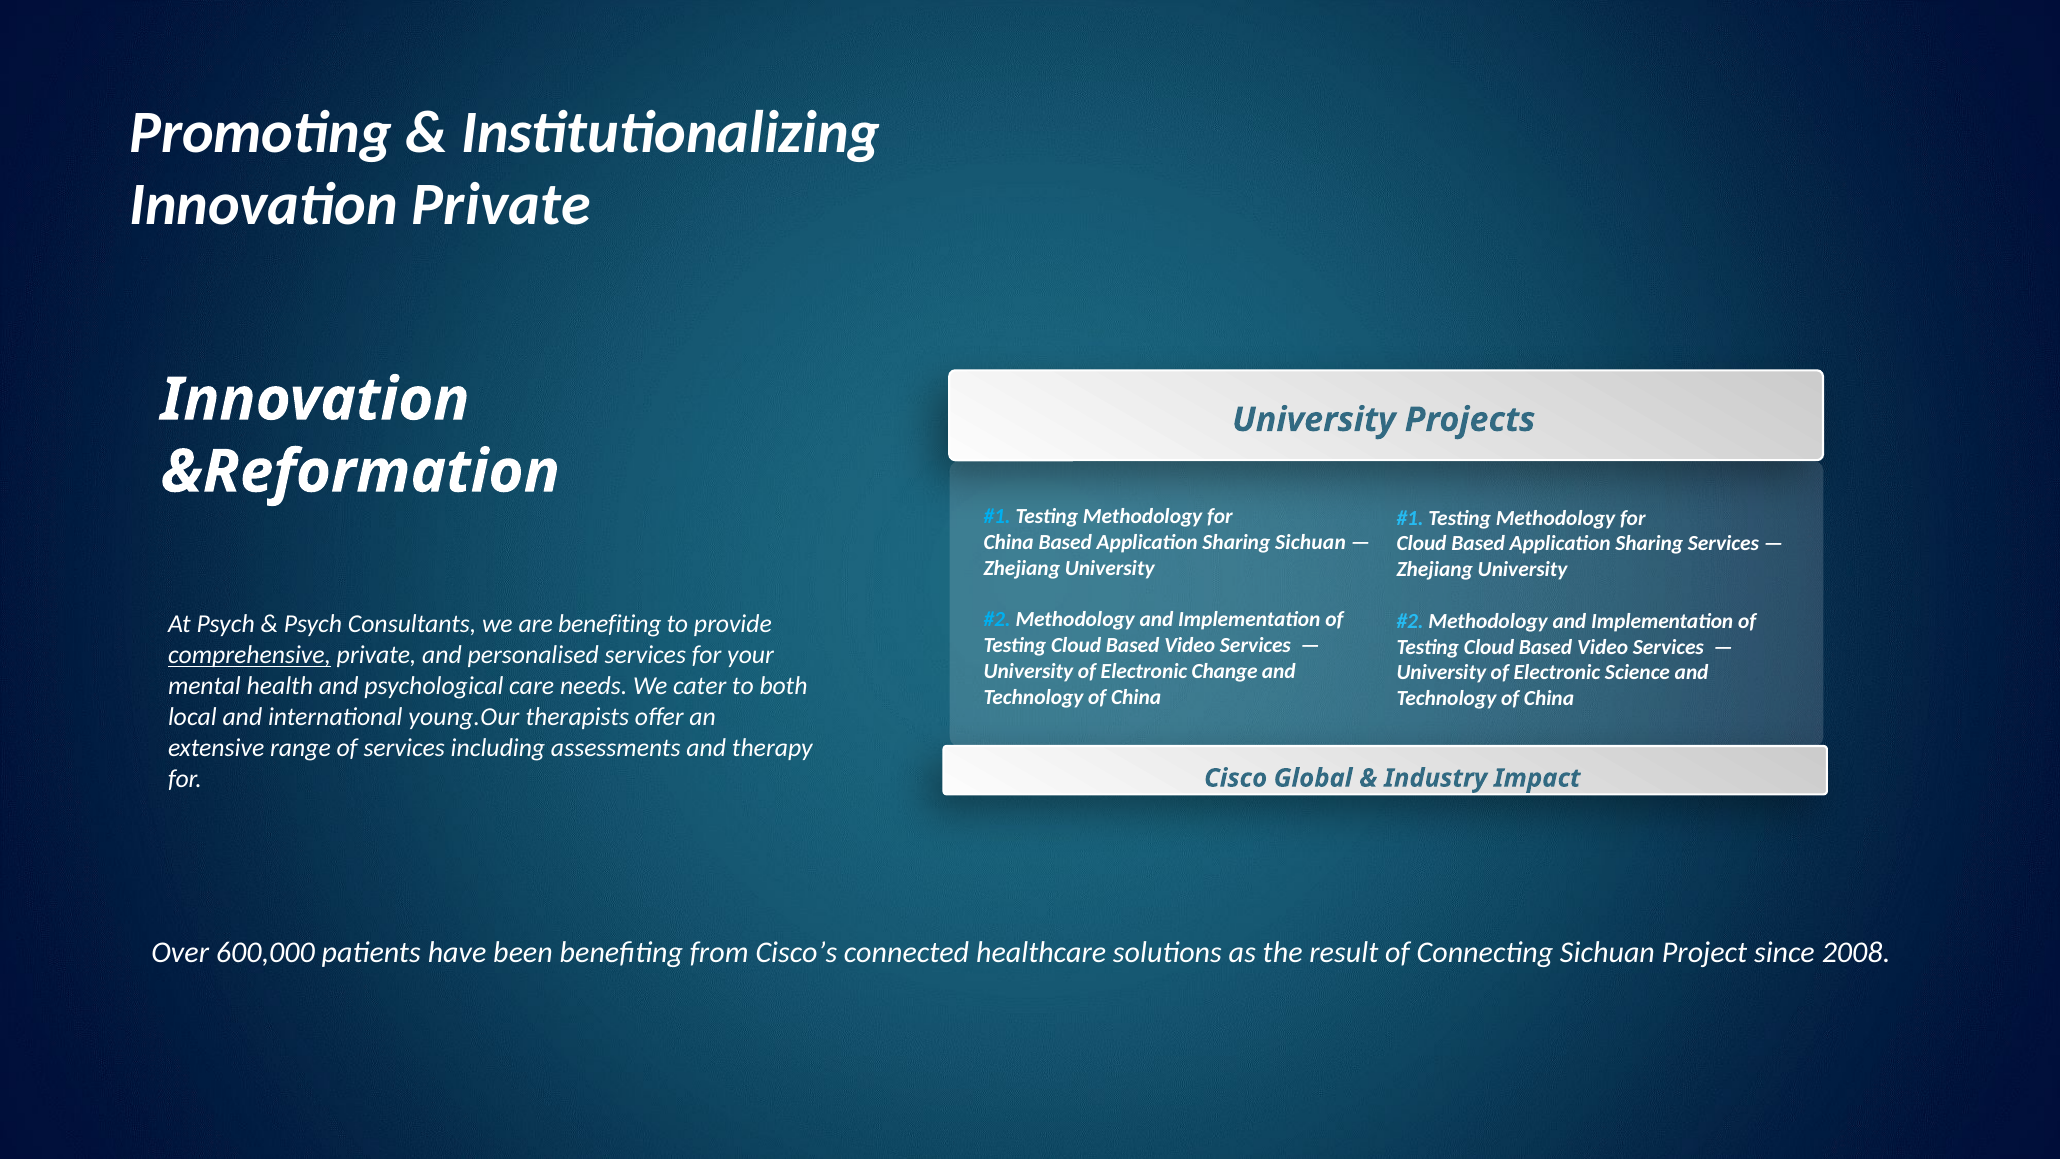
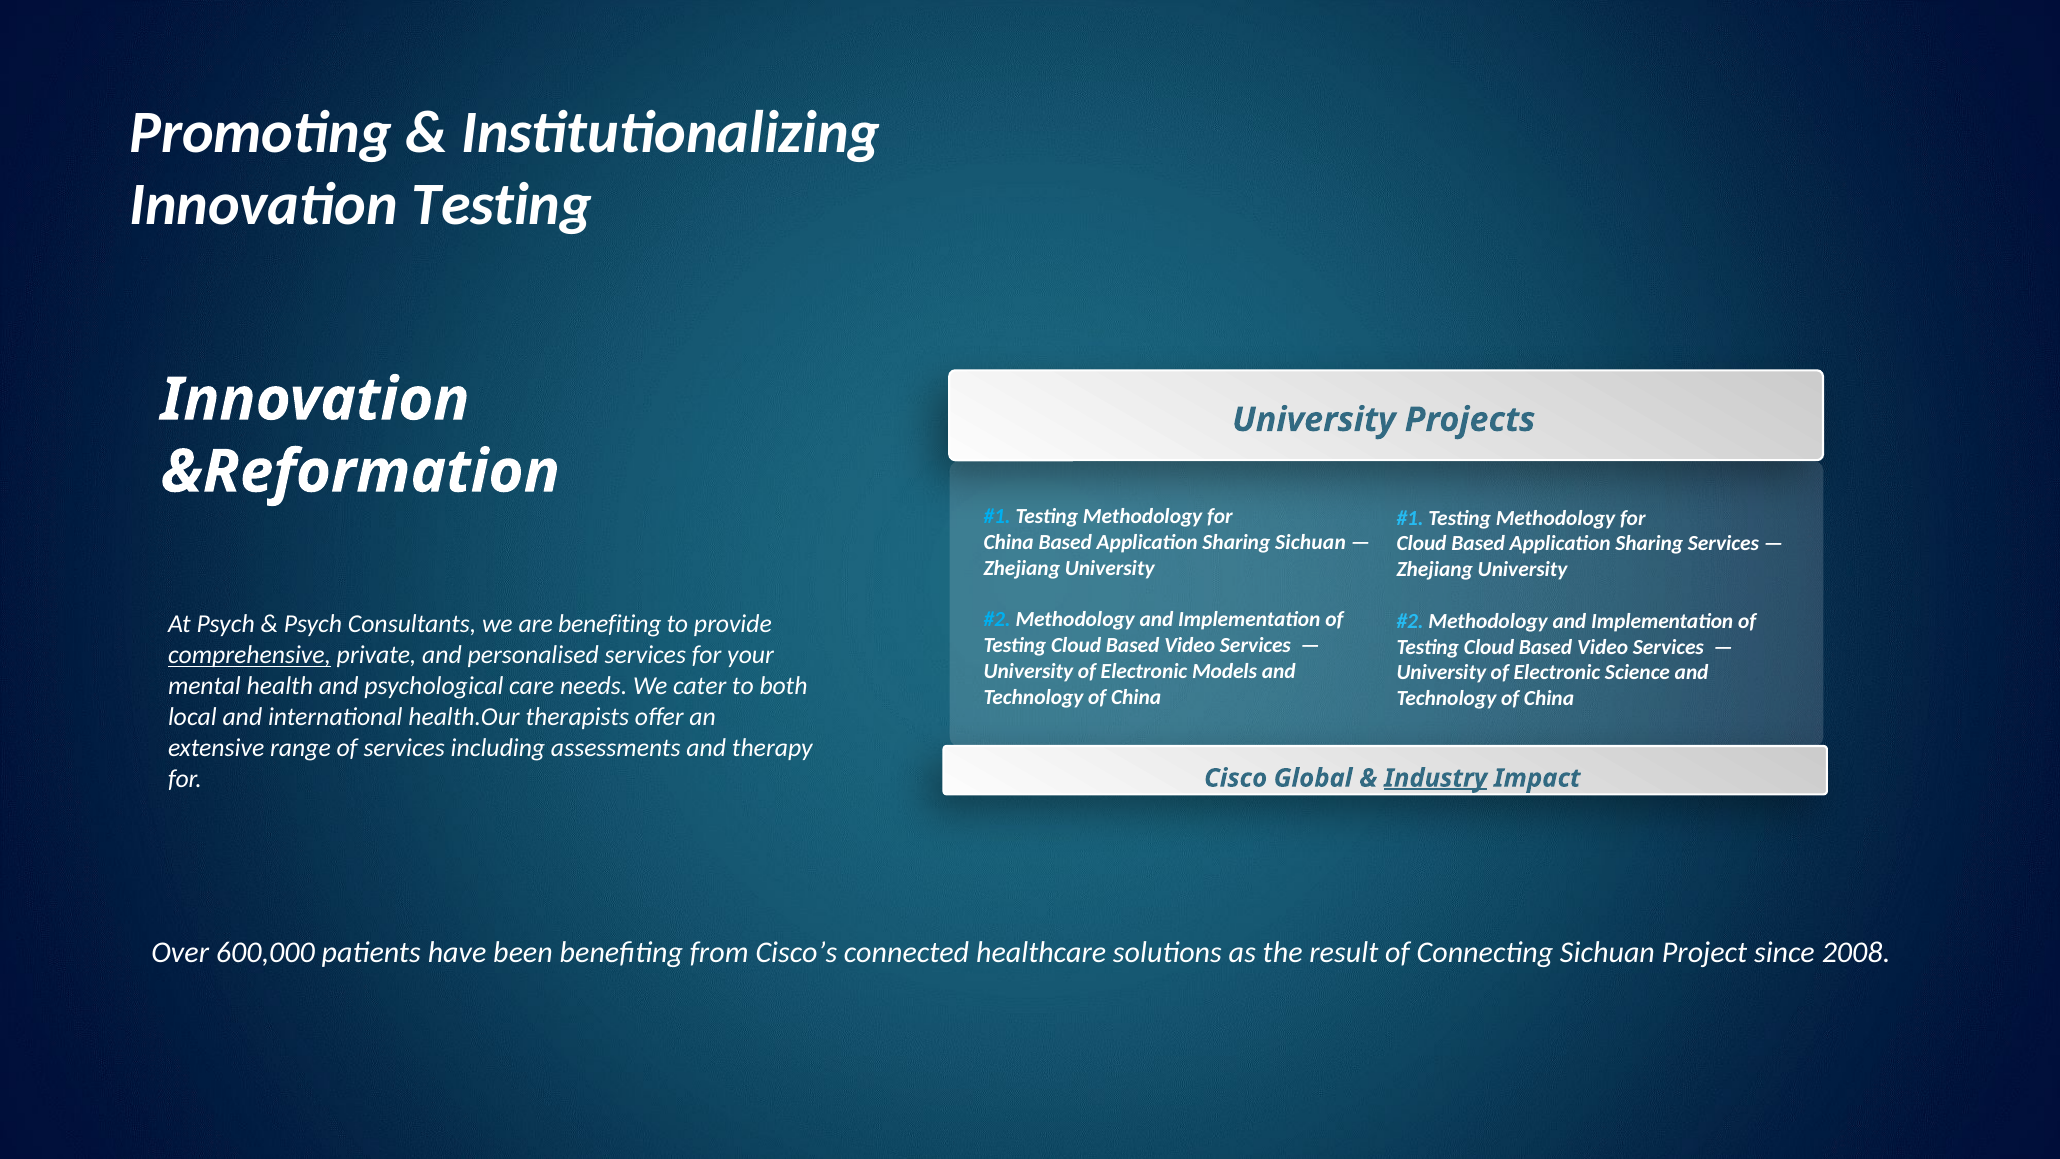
Innovation Private: Private -> Testing (502, 204)
Change: Change -> Models (1225, 671)
young.Our: young.Our -> health.Our (464, 717)
Industry underline: none -> present (1436, 778)
